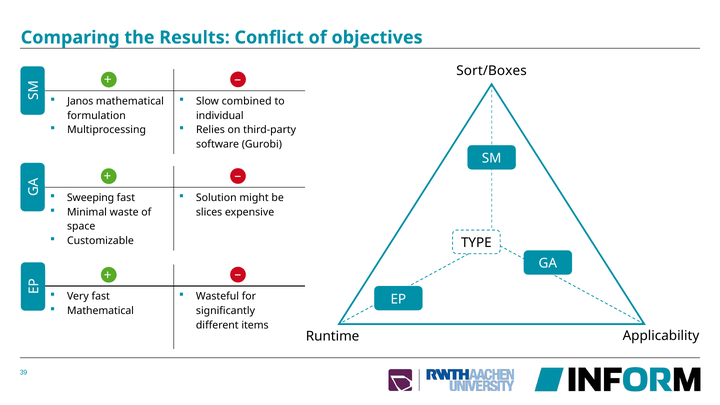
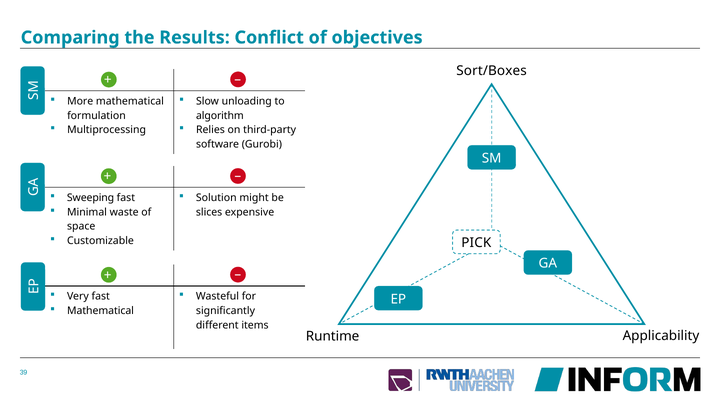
Janos: Janos -> More (80, 101)
combined: combined -> unloading (247, 101)
individual: individual -> algorithm (220, 116)
TYPE: TYPE -> PICK (476, 243)
